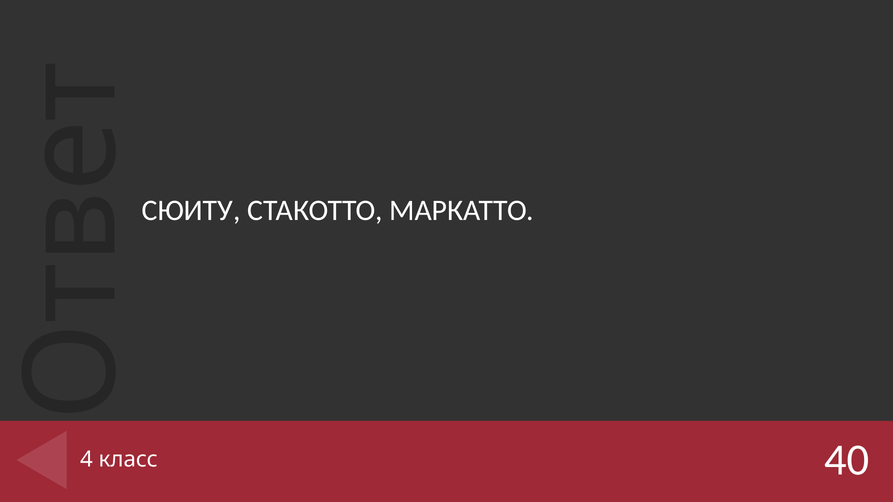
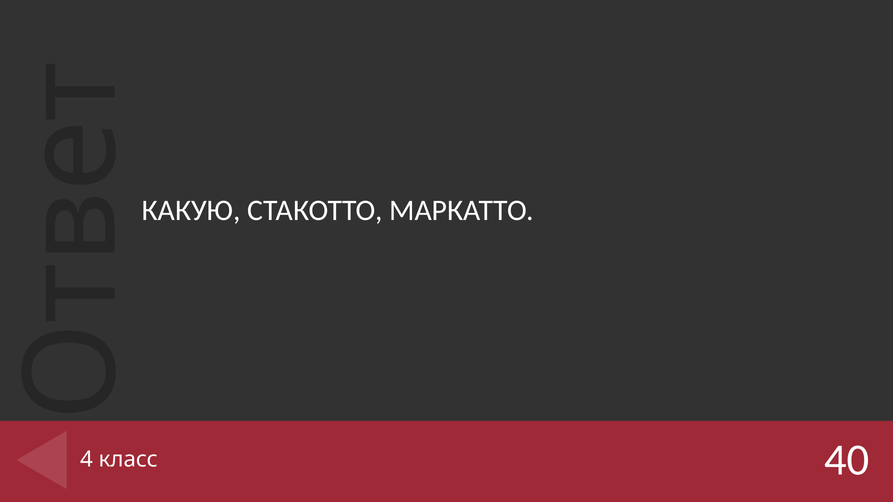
СЮИТУ: СЮИТУ -> КАКУЮ (191, 210)
